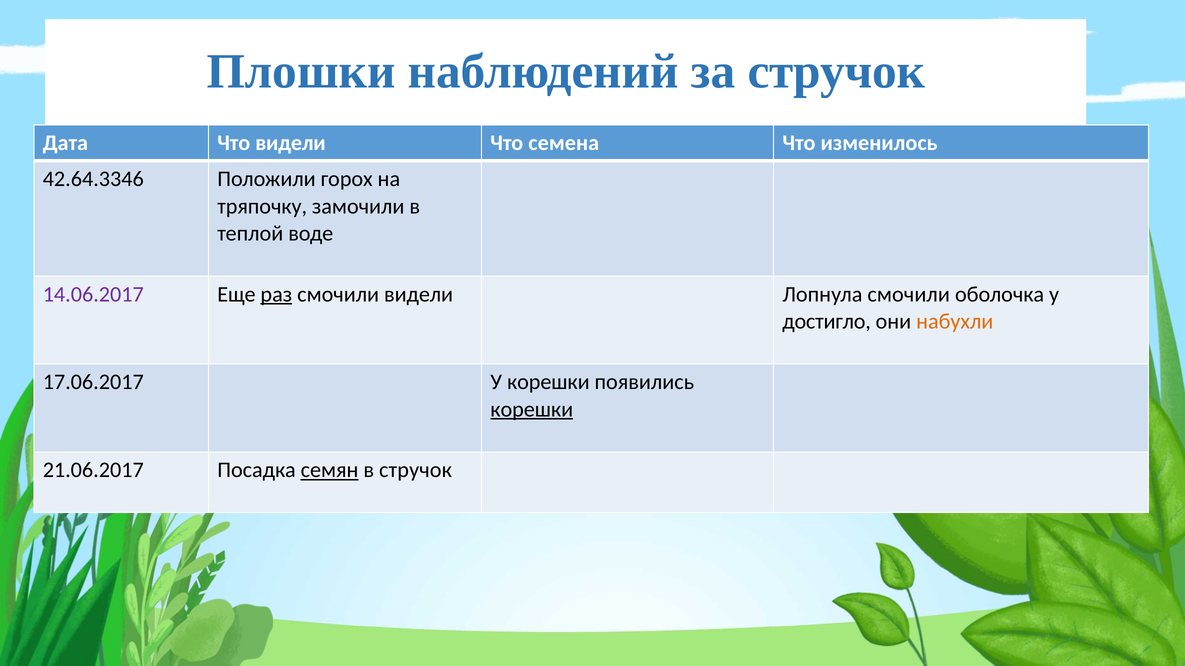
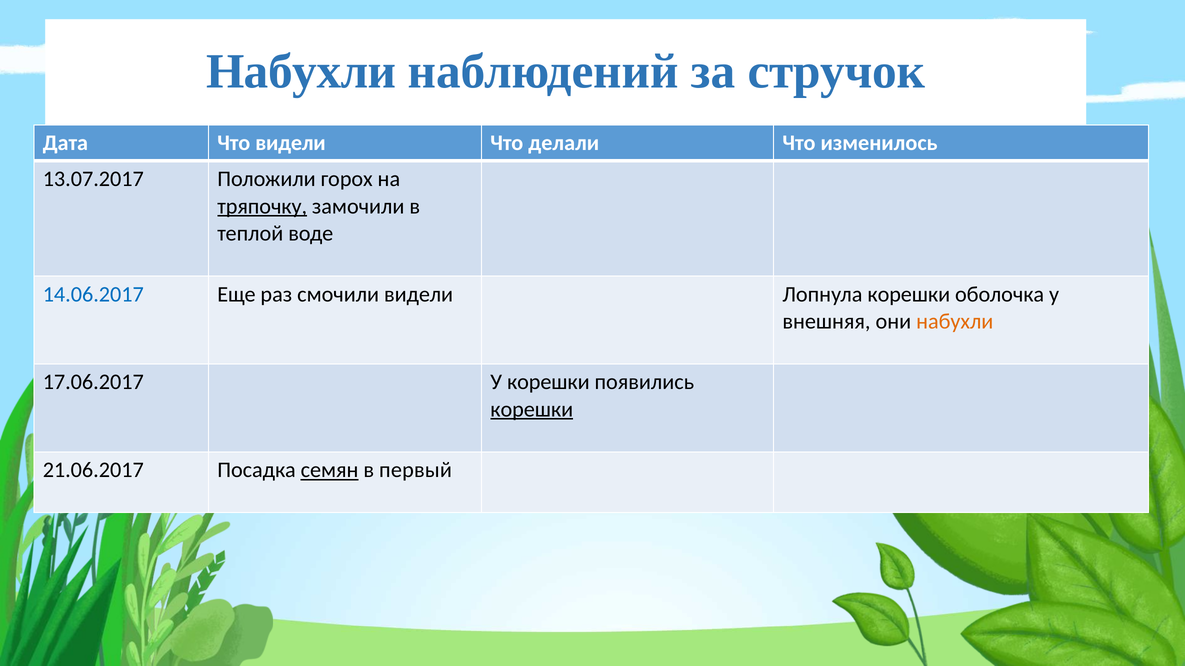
Плошки: Плошки -> Набухли (301, 72)
семена: семена -> делали (564, 143)
42.64.3346: 42.64.3346 -> 13.07.2017 (93, 179)
тряпочку underline: none -> present (262, 206)
14.06.2017 colour: purple -> blue (93, 294)
раз underline: present -> none (276, 294)
Лопнула смочили: смочили -> корешки (909, 294)
достигло: достигло -> внешняя (827, 322)
в стручок: стручок -> первый (416, 470)
